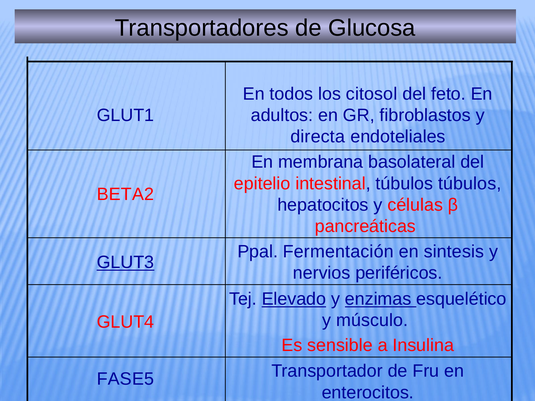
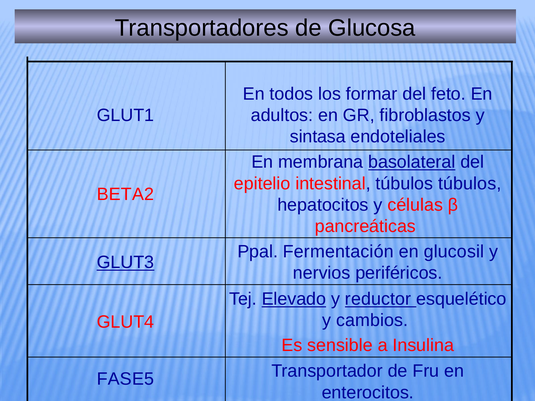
citosol: citosol -> formar (372, 94)
directa: directa -> sintasa (318, 137)
basolateral underline: none -> present (412, 162)
sintesis: sintesis -> glucosil (454, 252)
enzimas: enzimas -> reductor (378, 299)
músculo: músculo -> cambios (372, 320)
